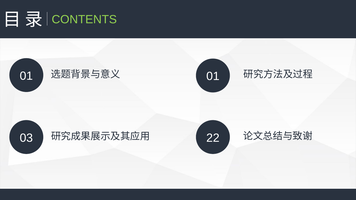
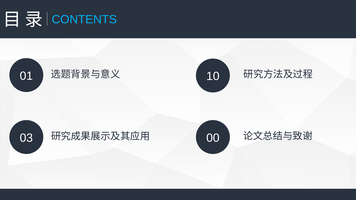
CONTENTS colour: light green -> light blue (84, 19)
01: 01 -> 10 (213, 76)
22: 22 -> 00 (213, 138)
